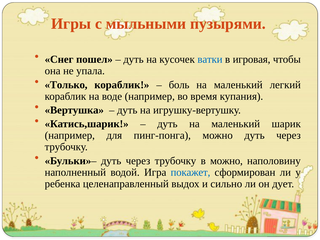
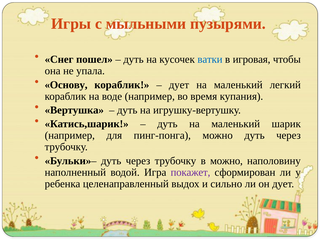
Только: Только -> Основу (66, 85)
боль: боль -> дует (179, 85)
покажет colour: blue -> purple (190, 172)
